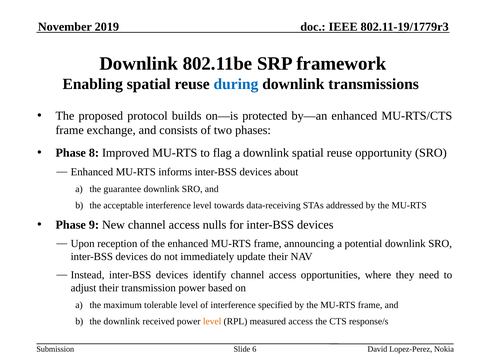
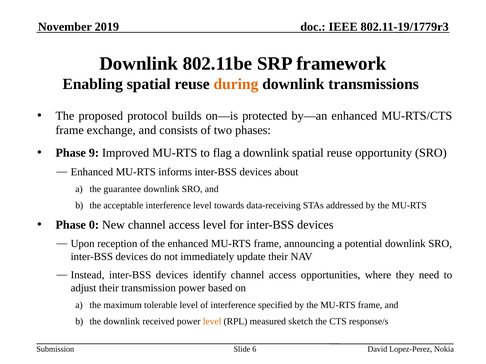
during colour: blue -> orange (236, 84)
8: 8 -> 9 (94, 153)
9: 9 -> 0 (94, 225)
access nulls: nulls -> level (215, 225)
measured access: access -> sketch (301, 322)
